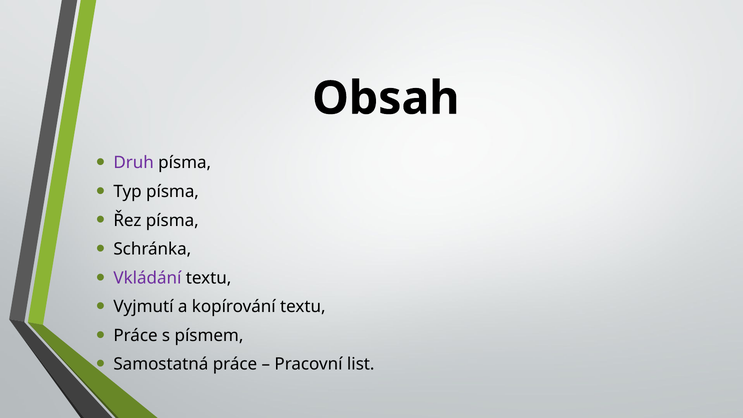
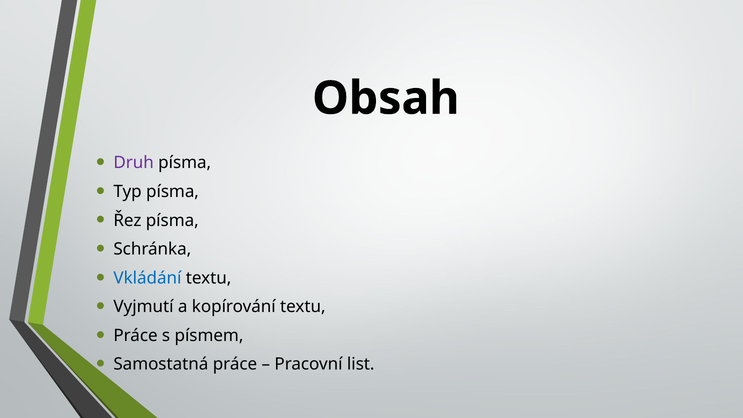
Vkládání colour: purple -> blue (147, 278)
